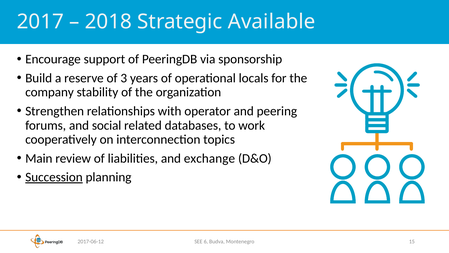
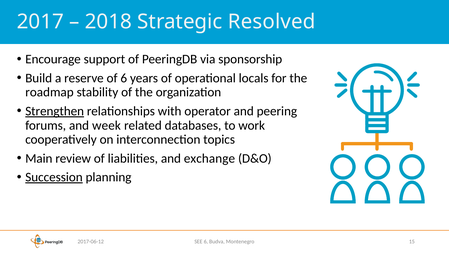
Available: Available -> Resolved (272, 22)
of 3: 3 -> 6 (124, 78)
company: company -> roadmap (49, 92)
Strengthen underline: none -> present (55, 111)
social: social -> week (106, 125)
